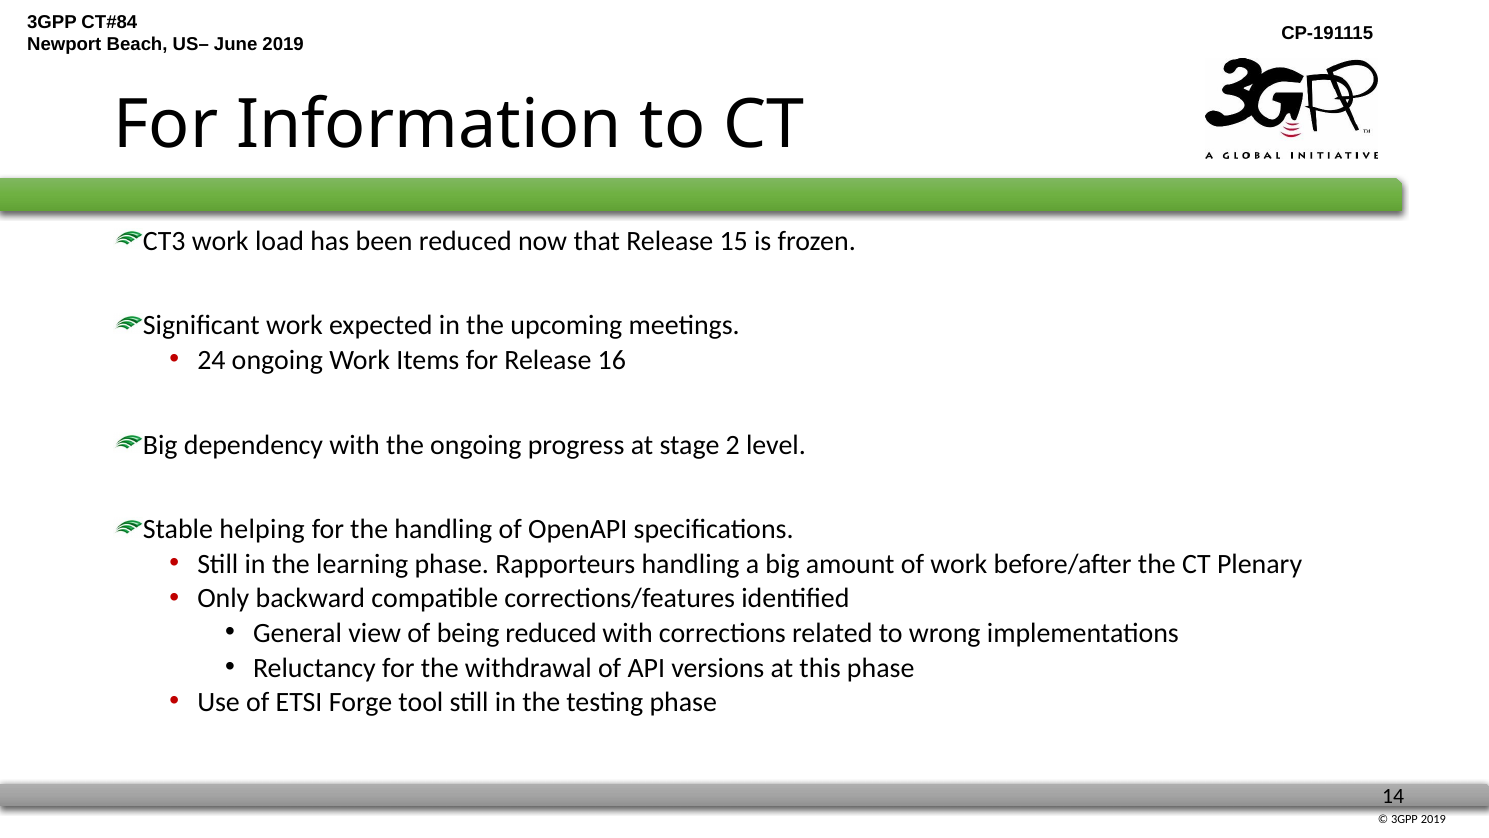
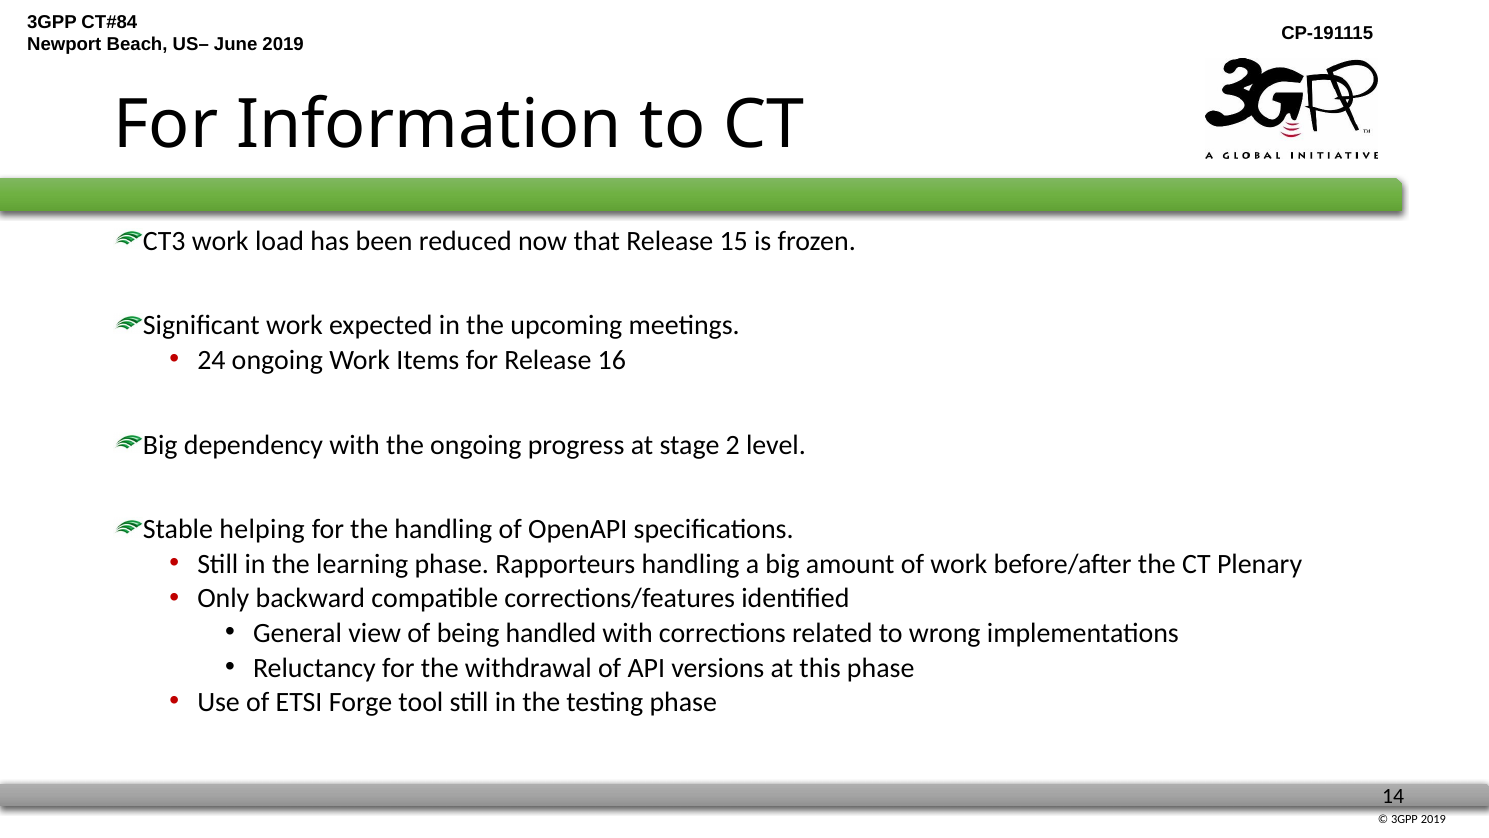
being reduced: reduced -> handled (551, 633)
